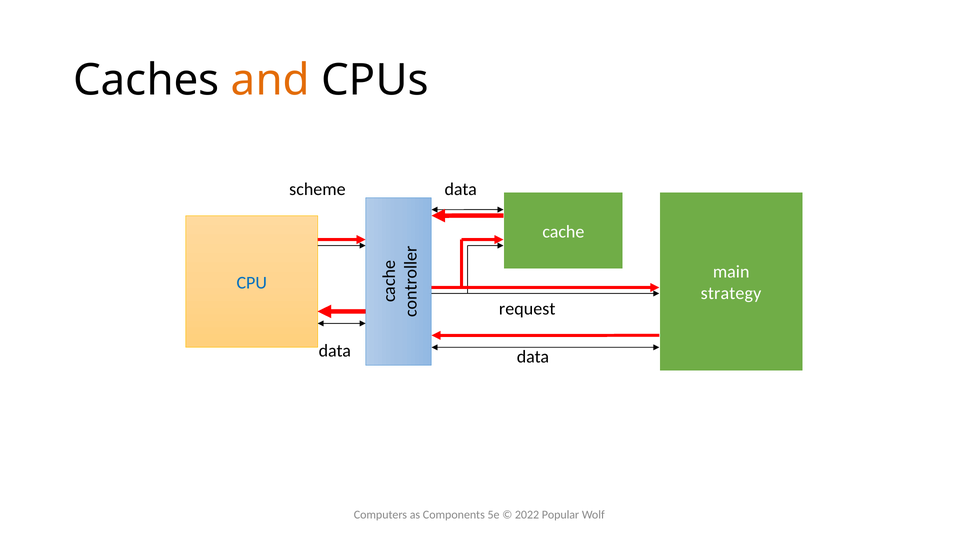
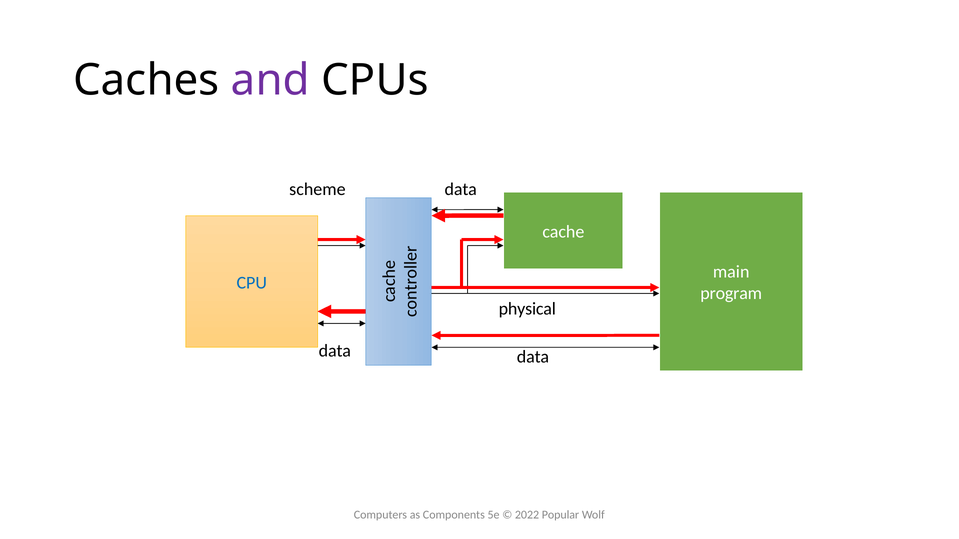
and colour: orange -> purple (270, 81)
strategy: strategy -> program (731, 294)
request: request -> physical (527, 309)
